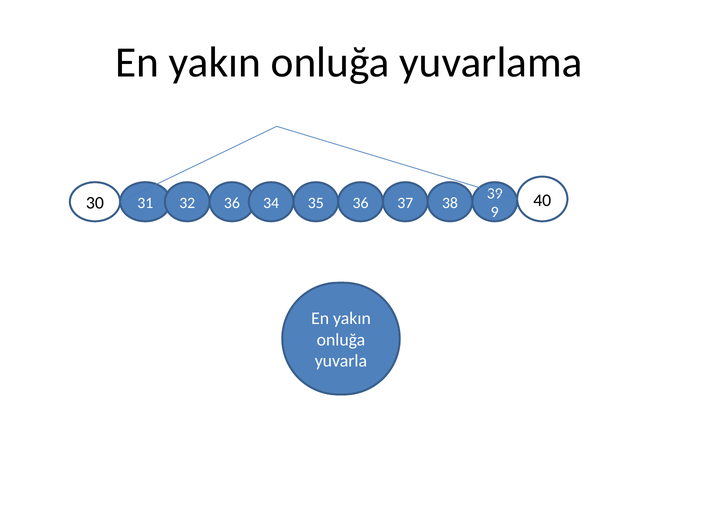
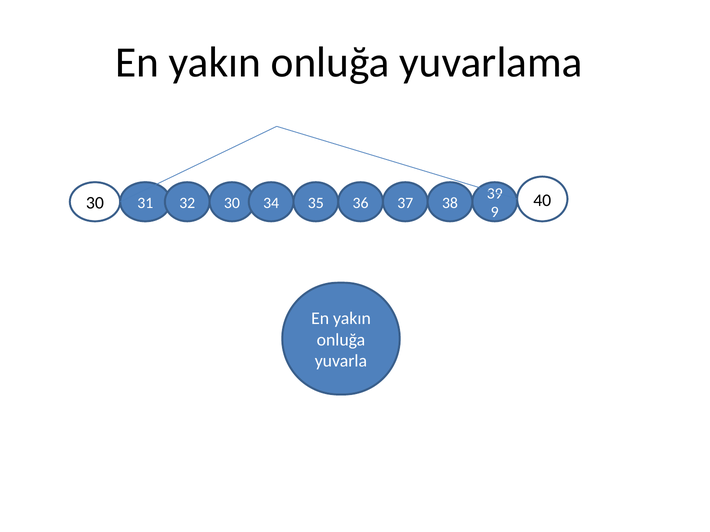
32 36: 36 -> 30 (232, 203)
